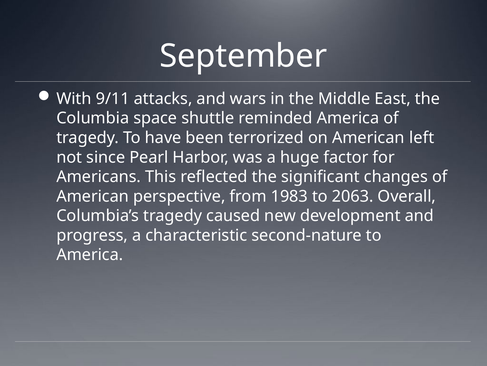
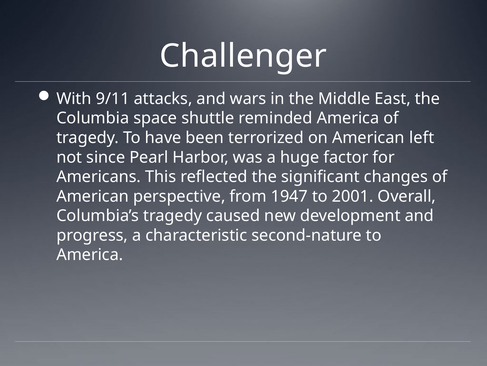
September: September -> Challenger (243, 56)
1983: 1983 -> 1947 (289, 196)
2063: 2063 -> 2001 (353, 196)
